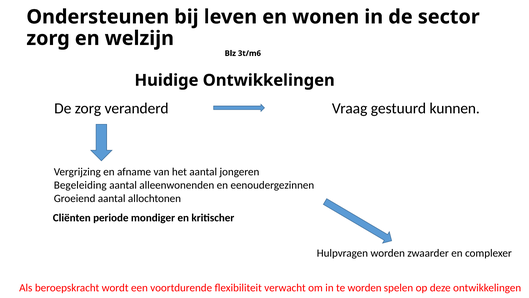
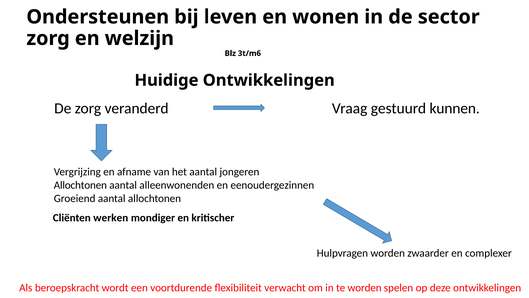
Begeleiding: Begeleiding -> Allochtonen (80, 185)
periode: periode -> werken (111, 218)
